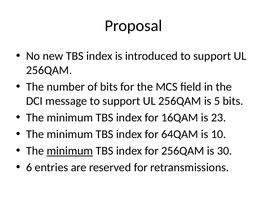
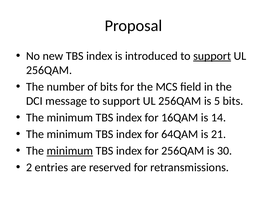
support underline: none -> present (212, 56)
23: 23 -> 14 (219, 118)
10: 10 -> 21 (219, 134)
6: 6 -> 2 (29, 168)
